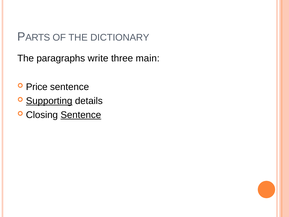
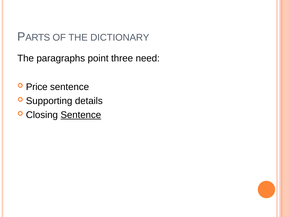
write: write -> point (98, 58)
main: main -> need (148, 58)
Supporting underline: present -> none (49, 101)
